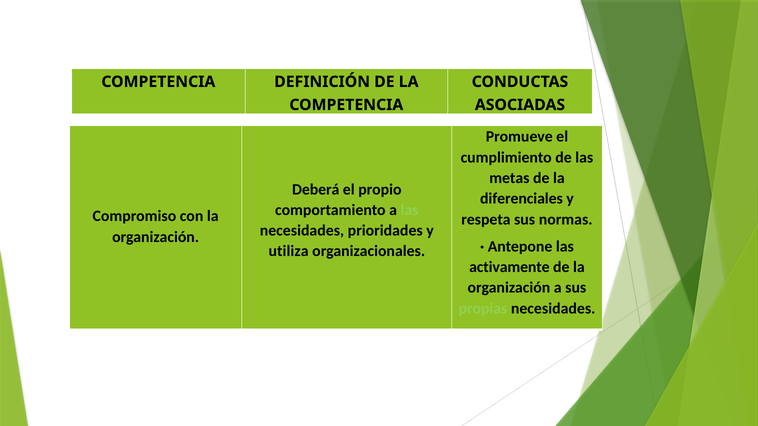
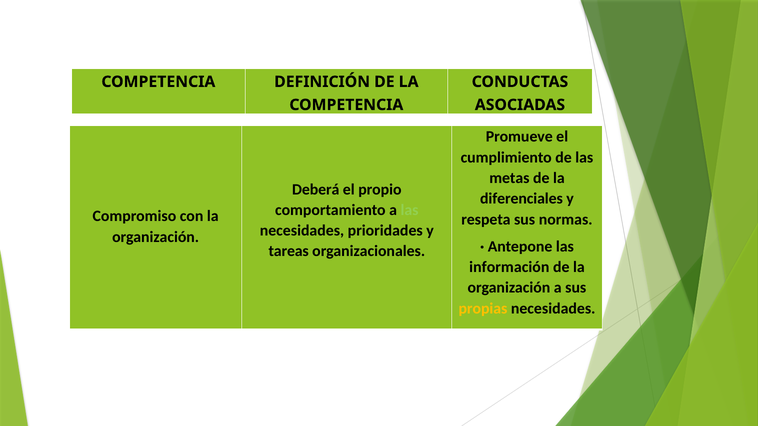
utiliza: utiliza -> tareas (289, 252)
activamente: activamente -> información (509, 267)
propias colour: light green -> yellow (483, 309)
